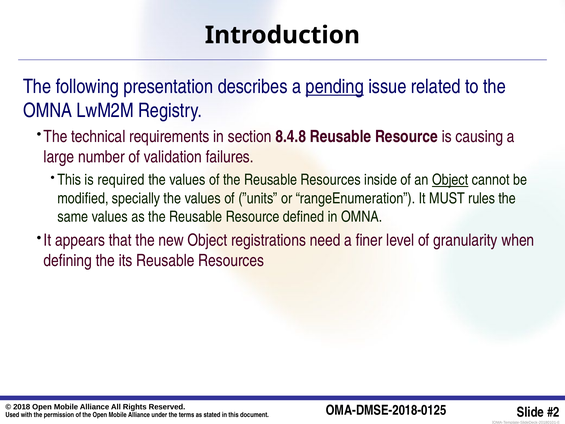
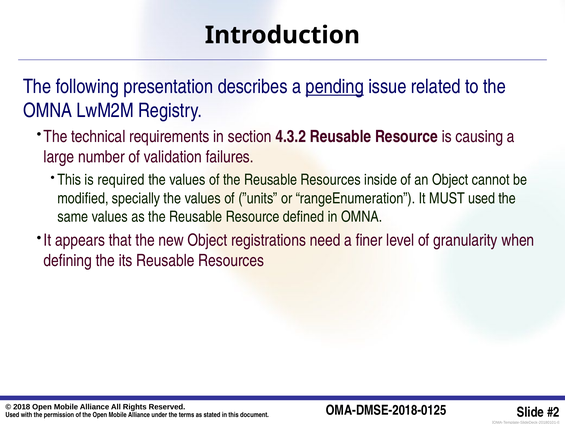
8.4.8: 8.4.8 -> 4.3.2 (291, 137)
Object underline: present -> none (450, 180)
MUST rules: rules -> used (482, 198)
